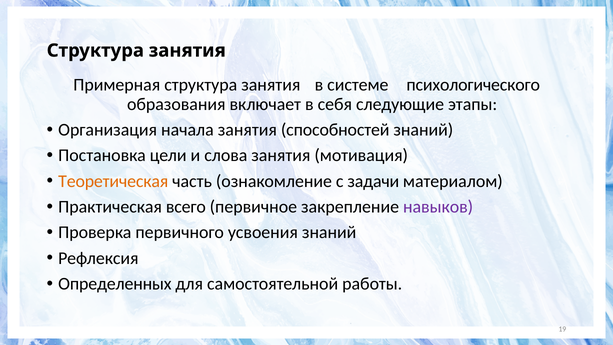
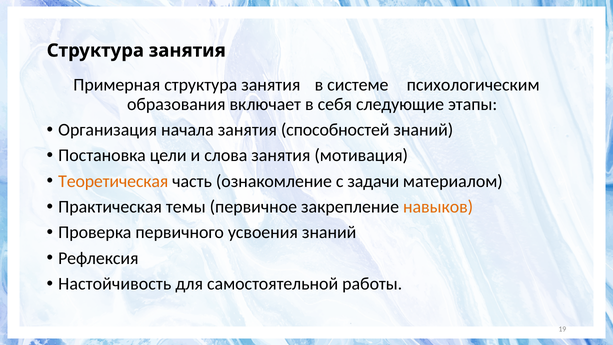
психологического: психологического -> психологическим (473, 85)
всего: всего -> темы (186, 207)
навыков colour: purple -> orange (438, 207)
Определенных: Определенных -> Настойчивость (115, 284)
